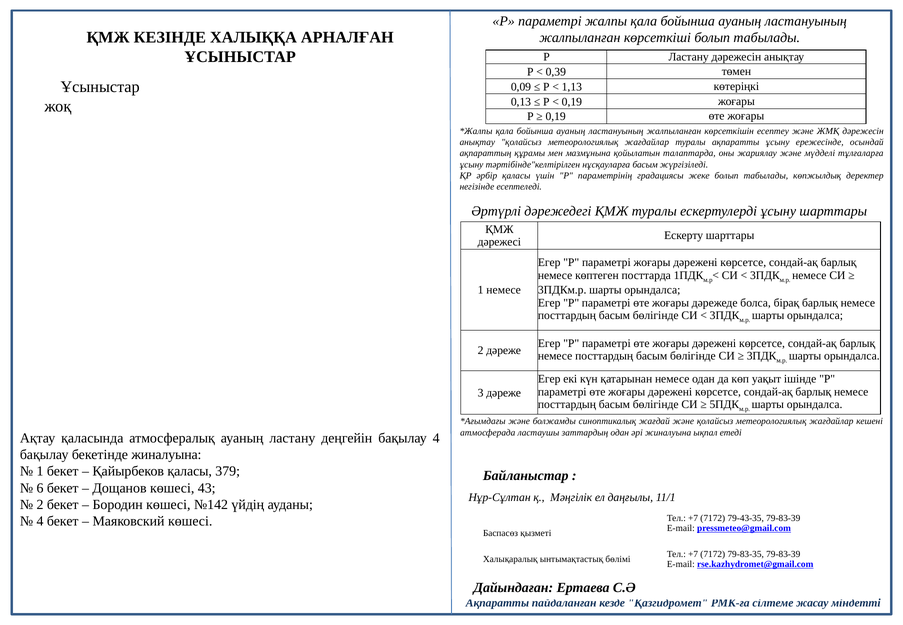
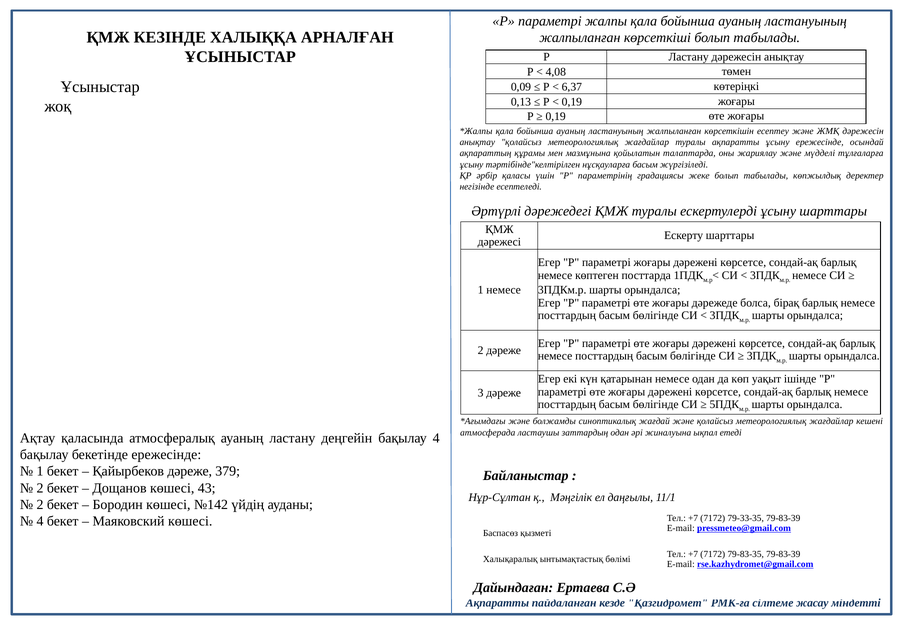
0,39: 0,39 -> 4,08 (556, 72)
1,13: 1,13 -> 6,37 (572, 87)
бекетінде жиналуына: жиналуына -> ережесінде (166, 455)
Қайырбеков қаласы: қаласы -> дәреже (190, 471)
6: 6 -> 2 (40, 488)
79-43-35: 79-43-35 -> 79-33-35 (746, 518)
